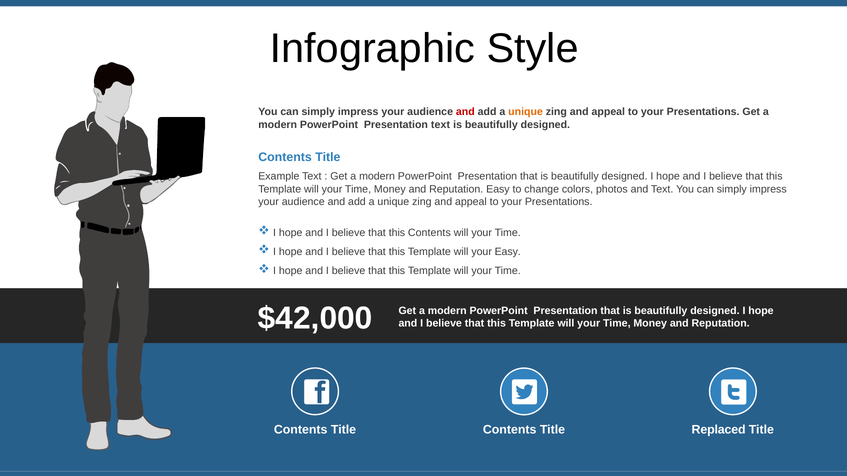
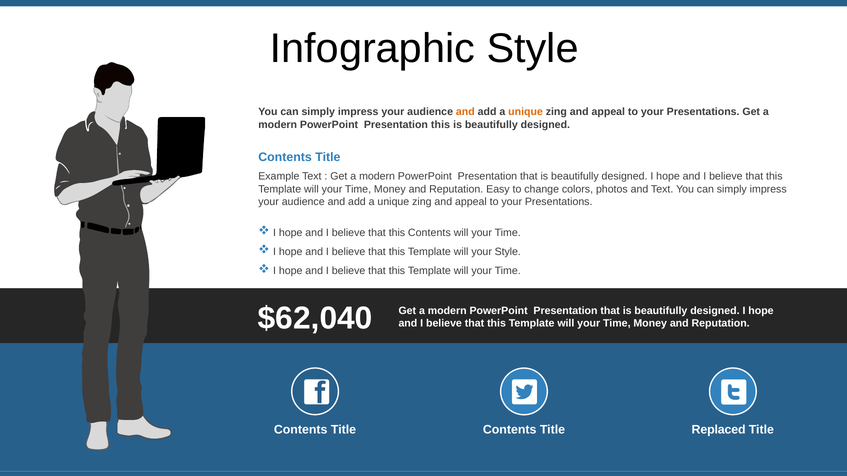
and colour: red -> orange (465, 112)
Presentation text: text -> this (441, 125)
your Easy: Easy -> Style (508, 252)
$42,000: $42,000 -> $62,040 (315, 319)
